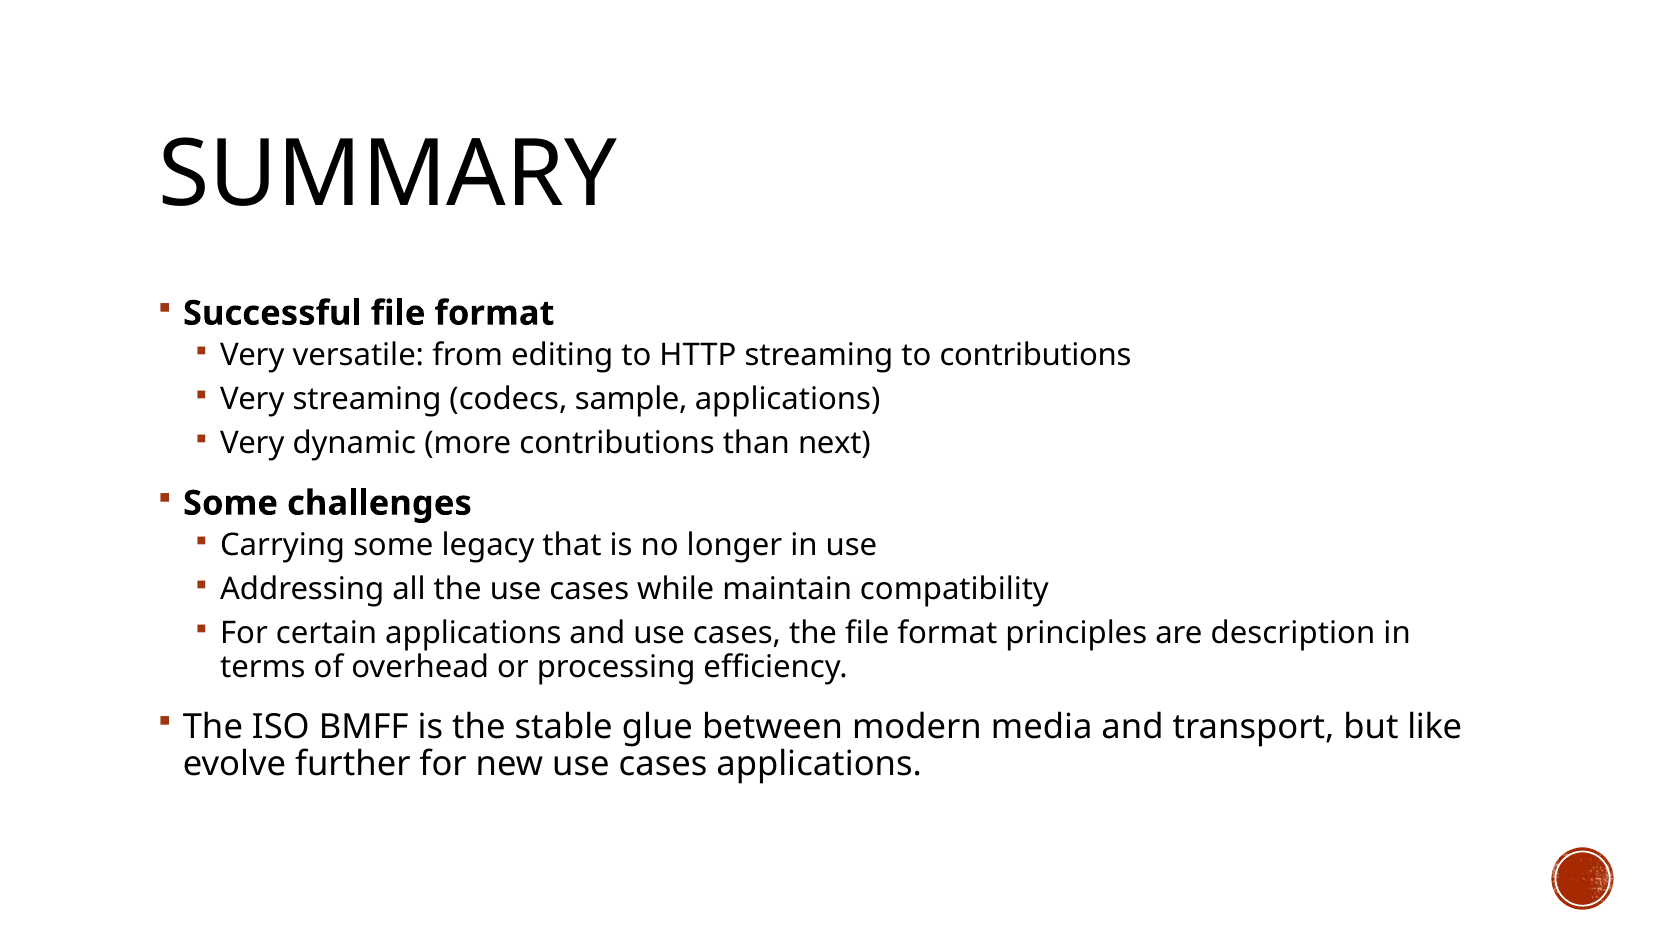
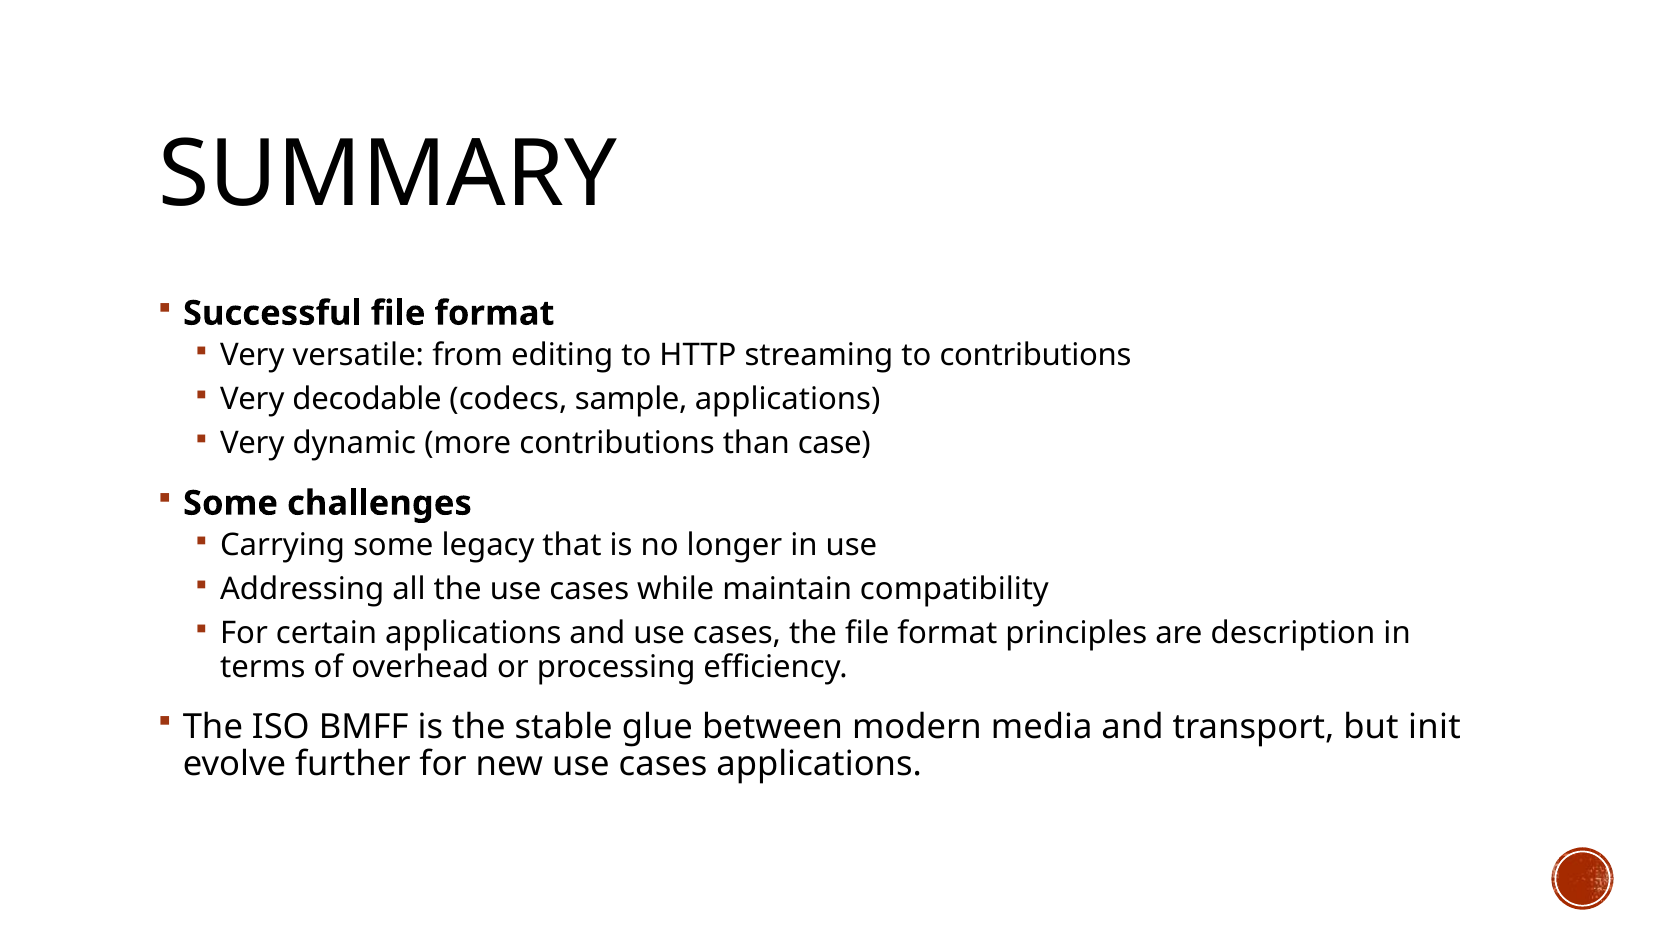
Very streaming: streaming -> decodable (367, 400)
next: next -> case (834, 444)
like: like -> init (1434, 727)
